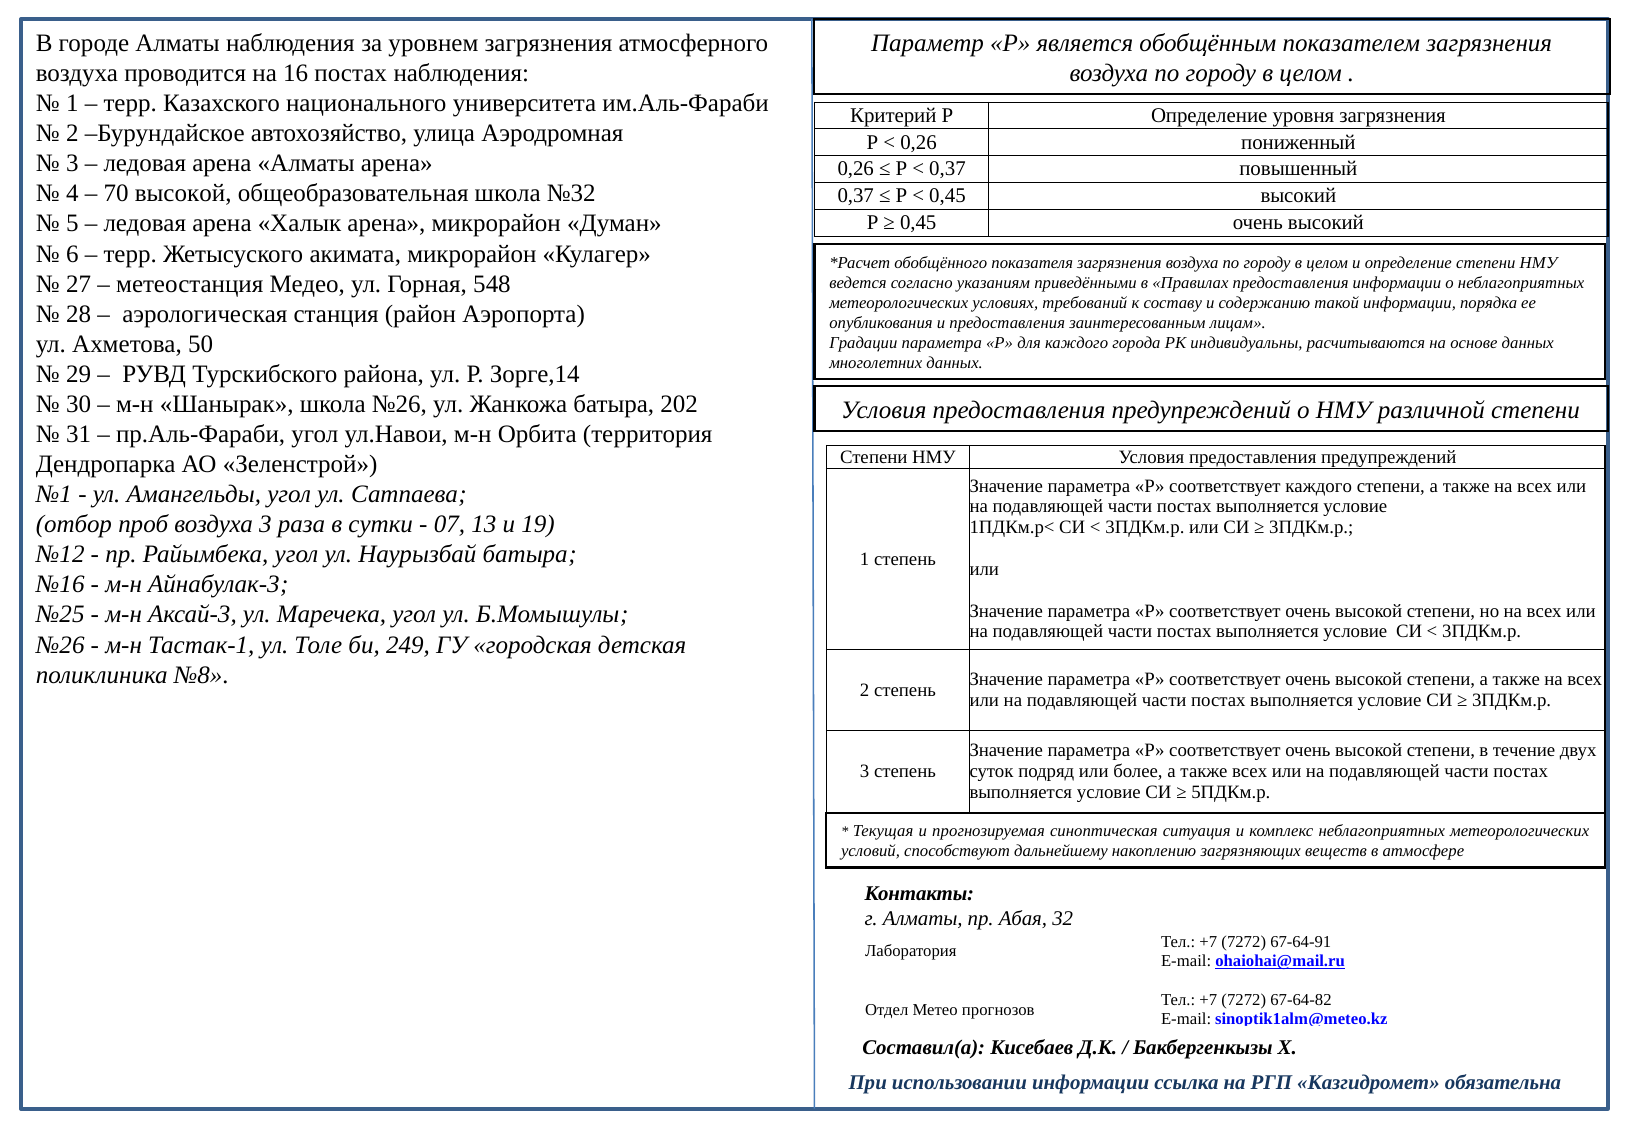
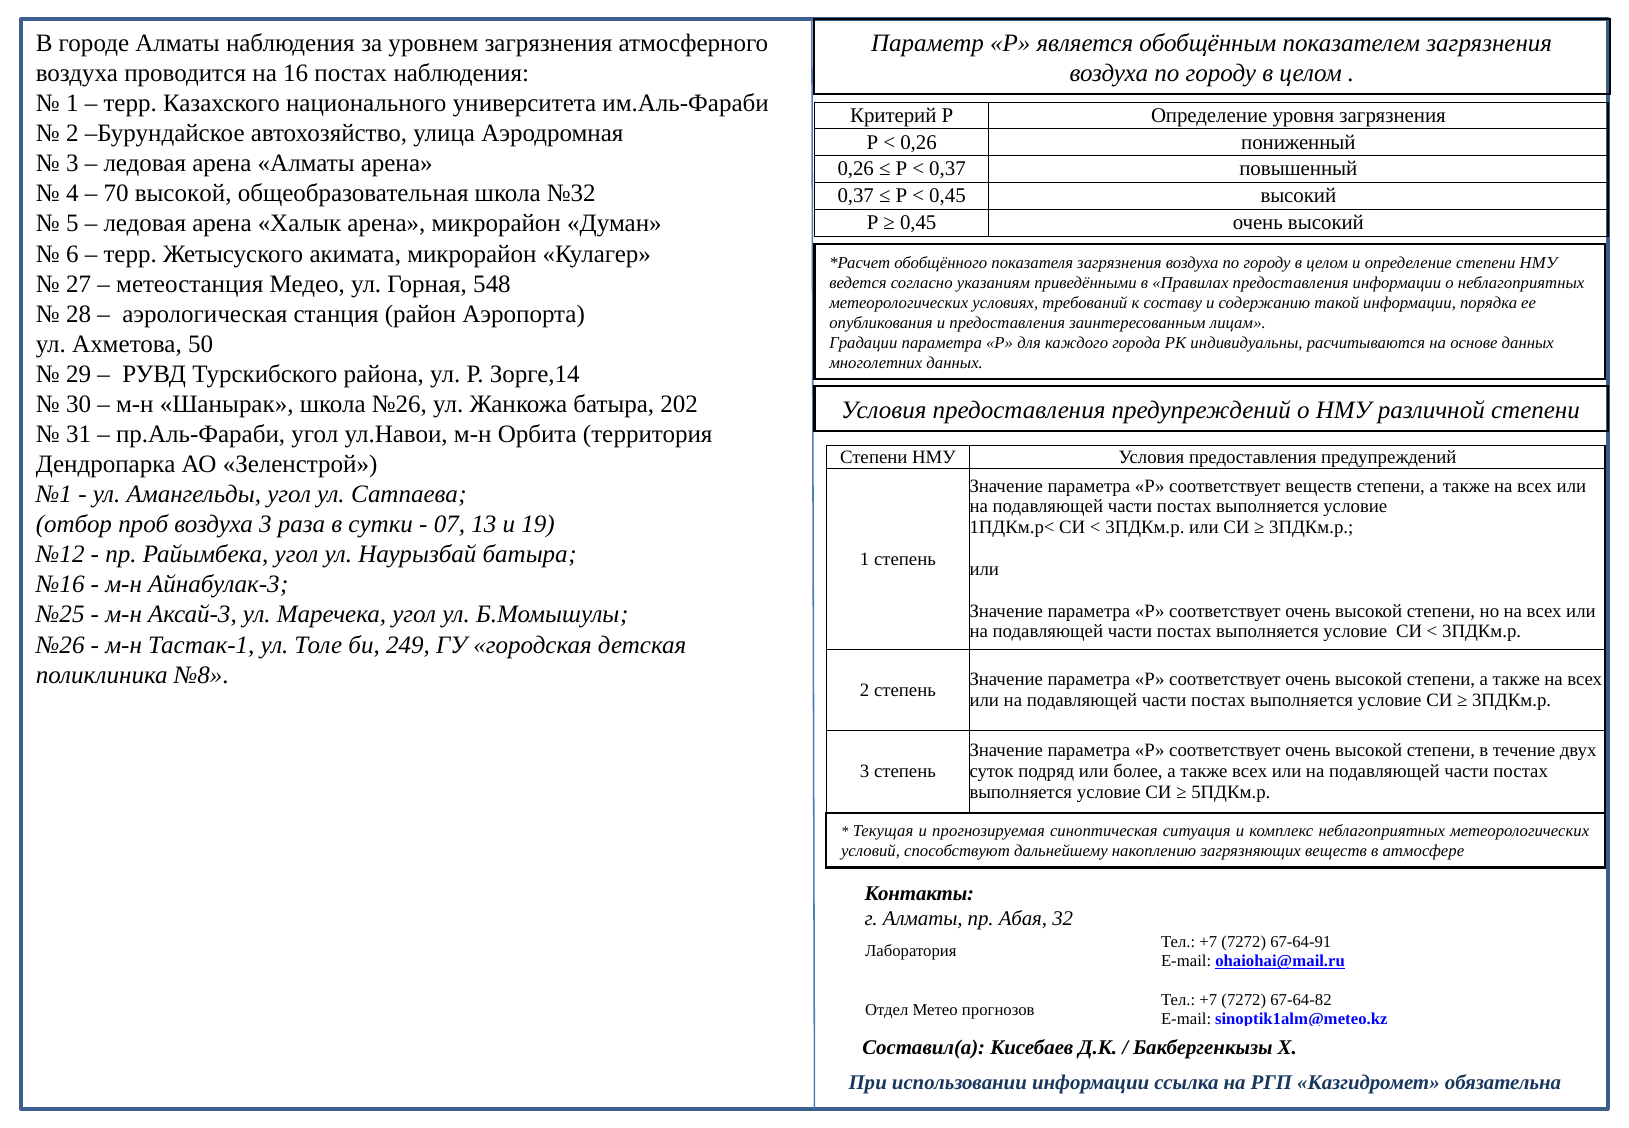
соответствует каждого: каждого -> веществ (1319, 486)
